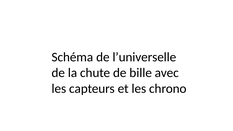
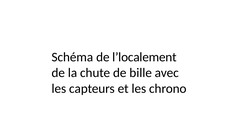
l’universelle: l’universelle -> l’localement (144, 57)
